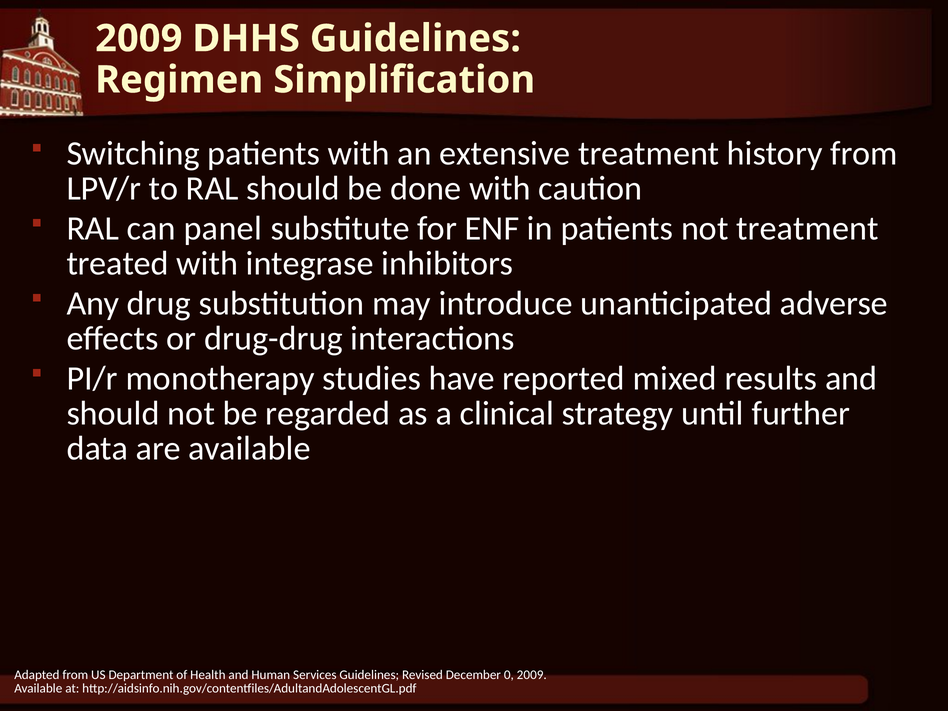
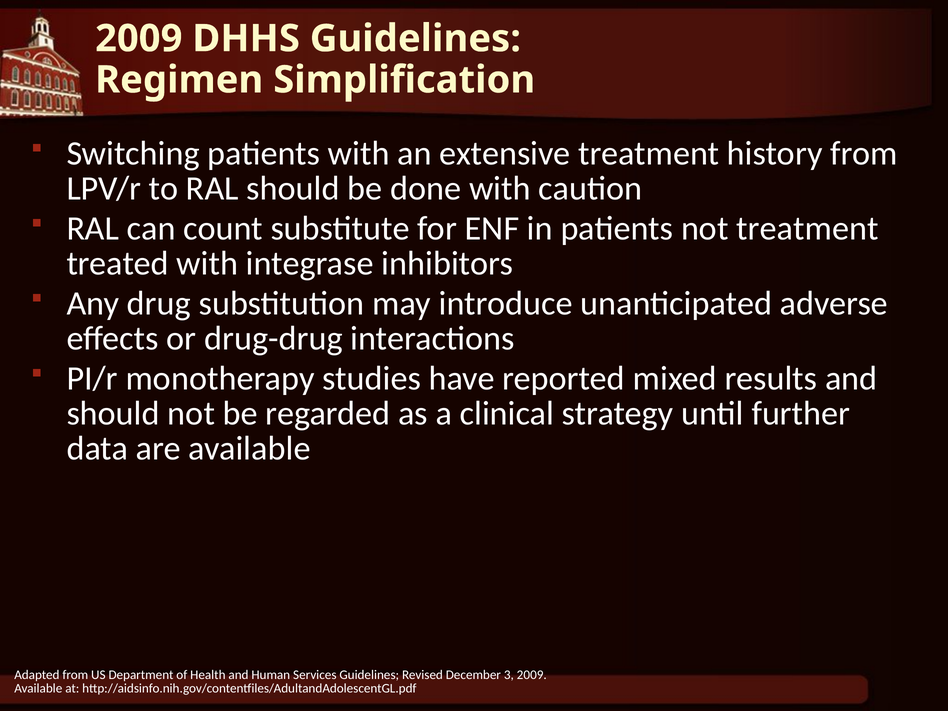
panel: panel -> count (223, 228)
0: 0 -> 3 (509, 675)
